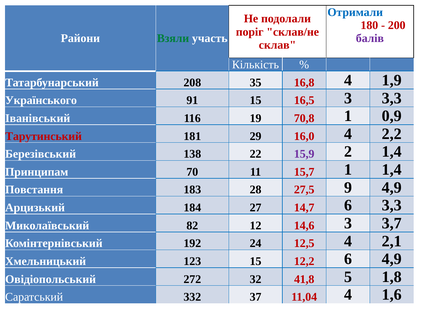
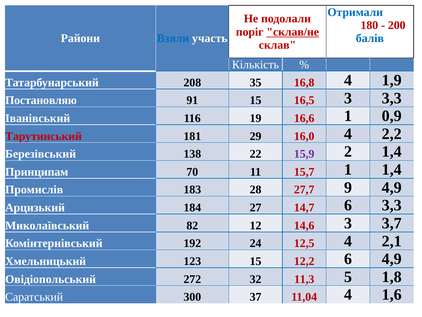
склав/не underline: none -> present (293, 32)
балів colour: purple -> blue (370, 38)
Взяли colour: green -> blue (173, 38)
Українського: Українського -> Постановляю (41, 100)
70,8: 70,8 -> 16,6 (304, 118)
Повстання: Повстання -> Промислів (34, 189)
27,5: 27,5 -> 27,7 (304, 189)
41,8: 41,8 -> 11,3 (304, 279)
332: 332 -> 300 (192, 297)
